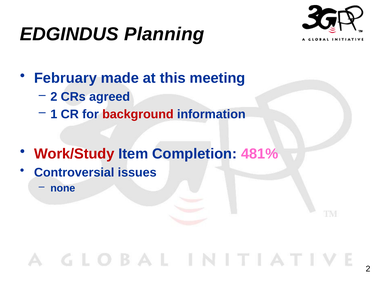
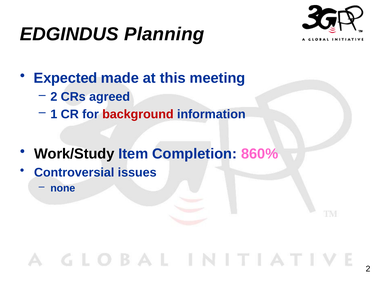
February: February -> Expected (66, 78)
Work/Study colour: red -> black (74, 154)
481%: 481% -> 860% (260, 154)
